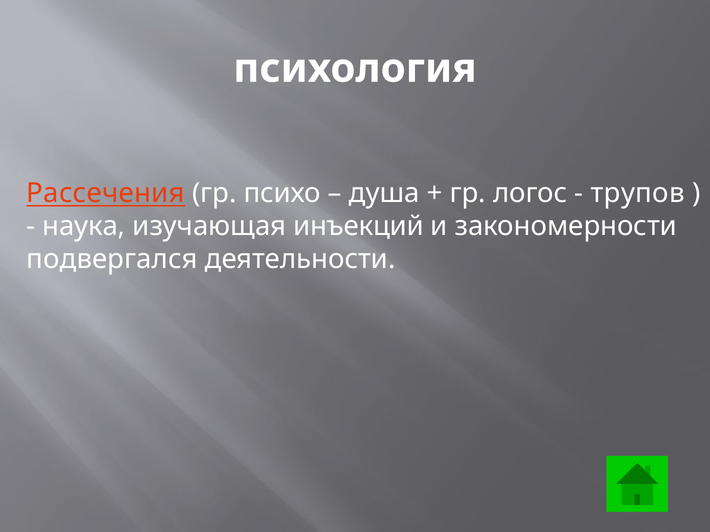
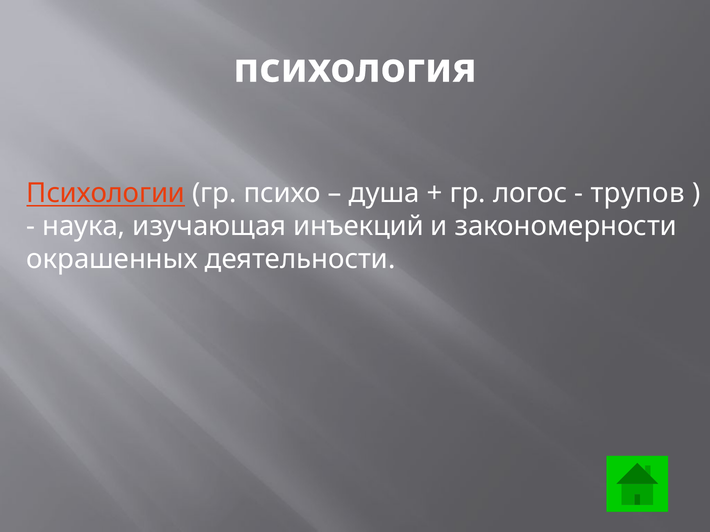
Рассечения: Рассечения -> Психологии (106, 193)
подвергался: подвергался -> окрашенных (112, 259)
